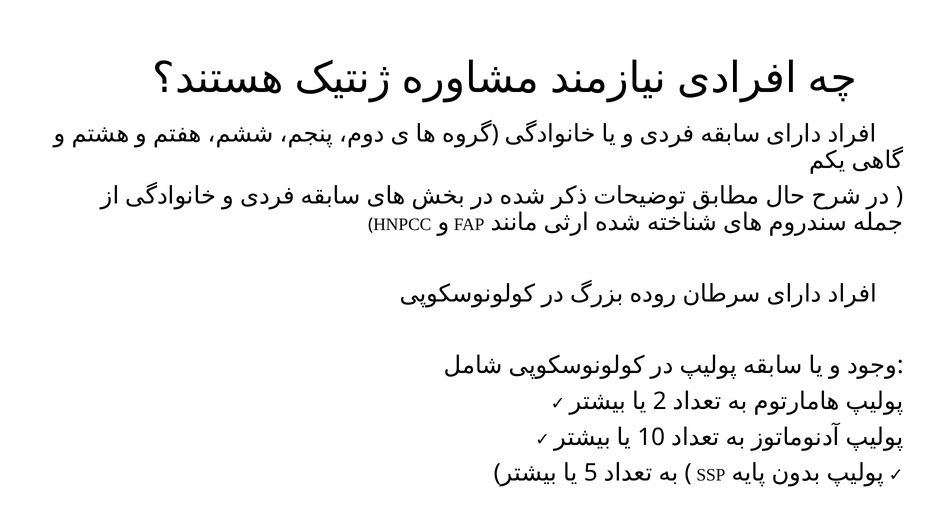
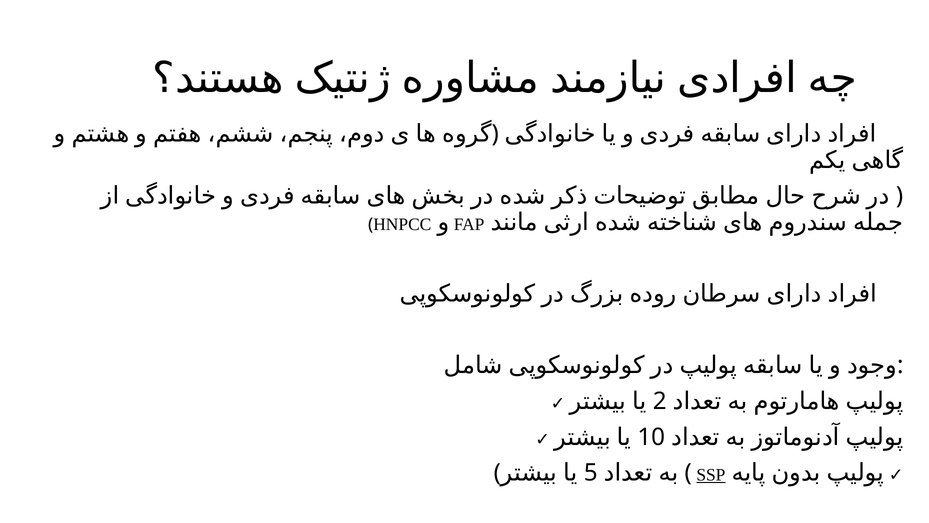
SSP underline: none -> present (711, 475)
